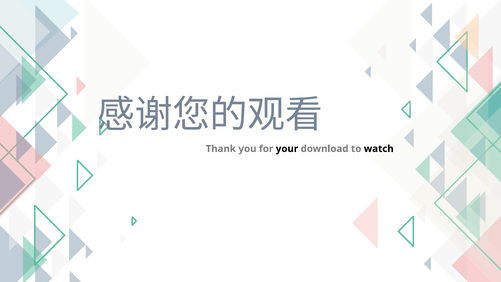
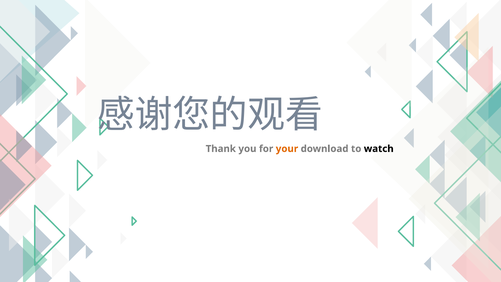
your colour: black -> orange (287, 149)
